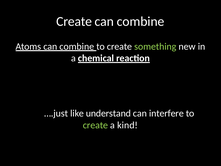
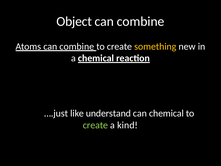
Create: Create -> Object (74, 21)
something colour: light green -> yellow (155, 46)
can interfere: interfere -> chemical (166, 113)
